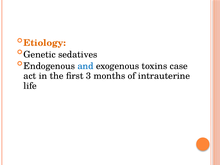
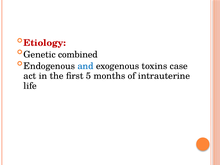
Etiology colour: orange -> red (45, 43)
sedatives: sedatives -> combined (78, 54)
3: 3 -> 5 (88, 76)
